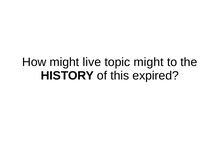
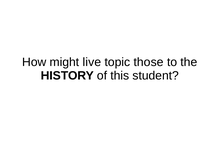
topic might: might -> those (149, 62)
expired: expired -> student (156, 76)
